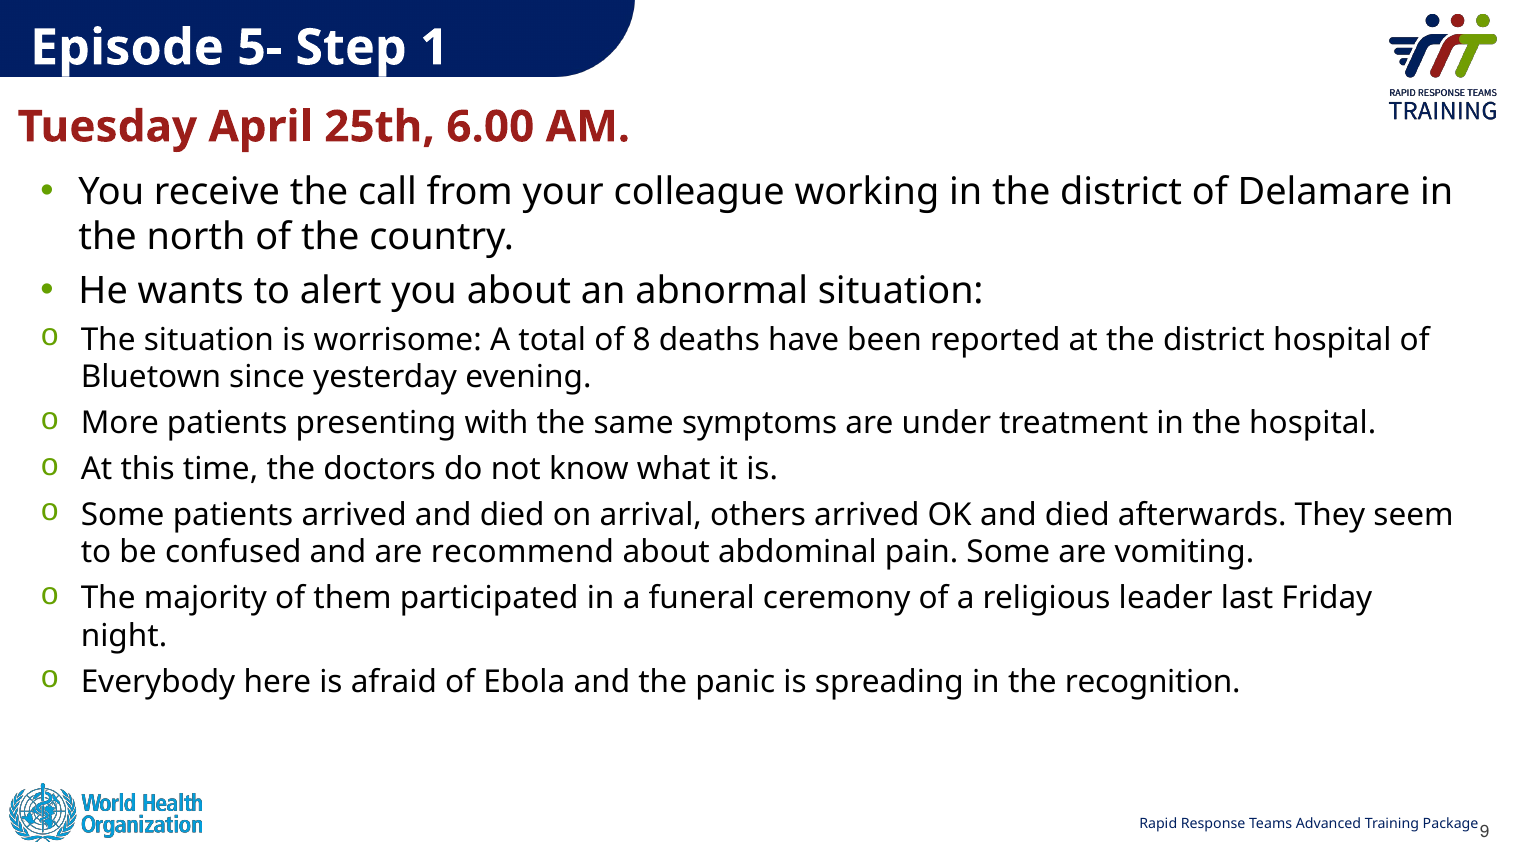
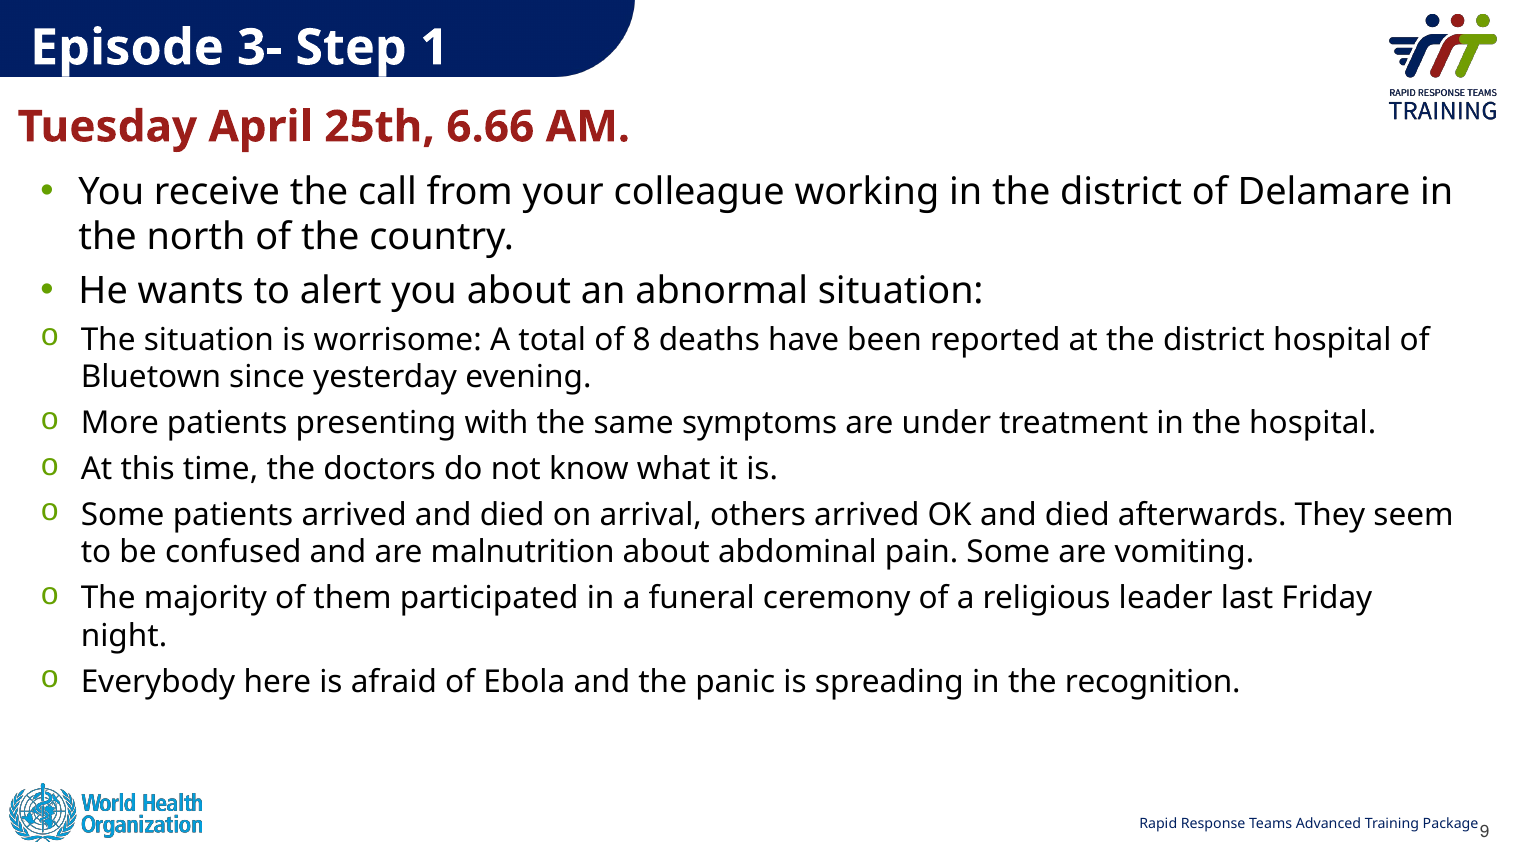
5-: 5- -> 3- (260, 48)
6.00: 6.00 -> 6.66 (490, 127)
recommend: recommend -> malnutrition (523, 552)
